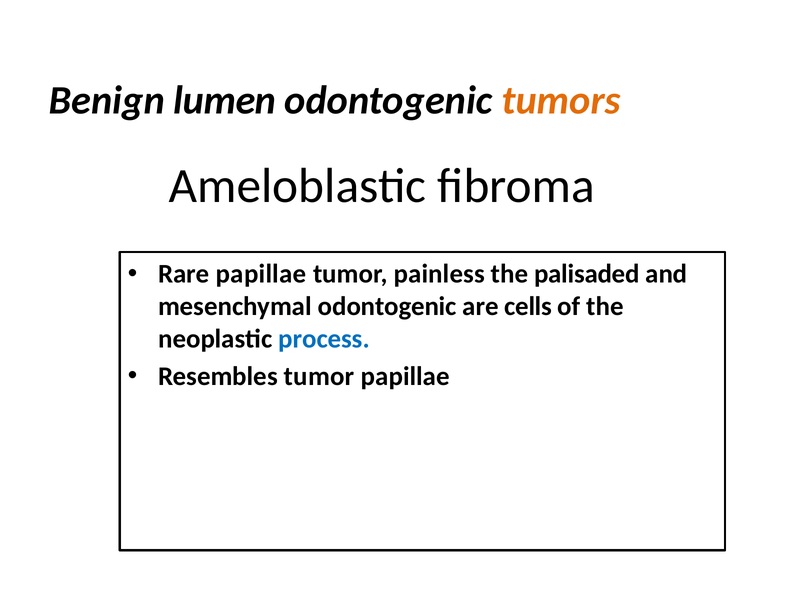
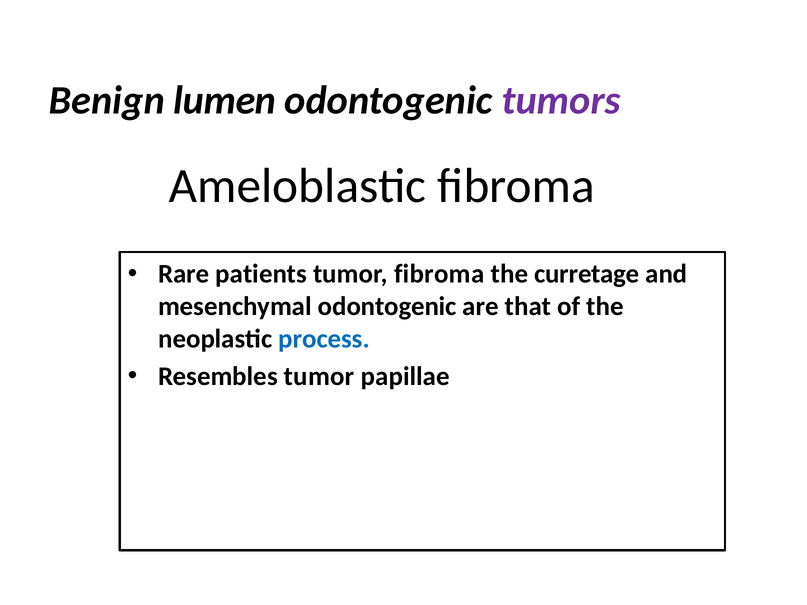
tumors colour: orange -> purple (561, 100)
Rare papillae: papillae -> patients (261, 274)
tumor painless: painless -> fibroma (439, 274)
palisaded: palisaded -> curretage (587, 274)
cells: cells -> that (528, 307)
